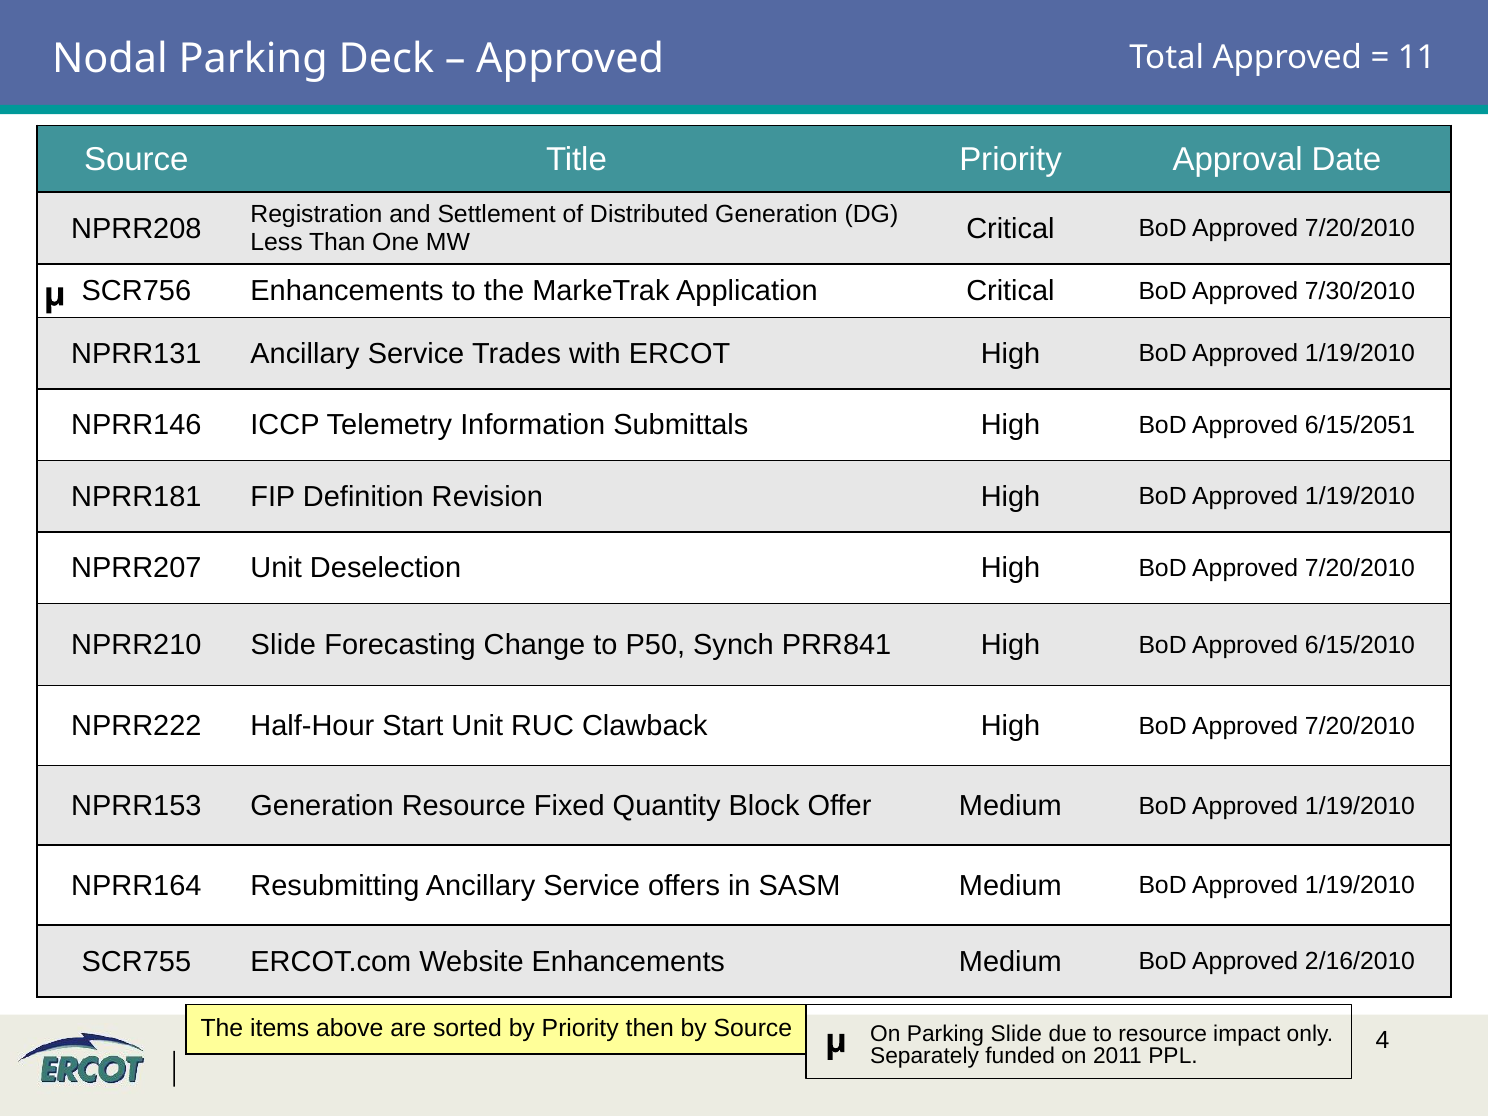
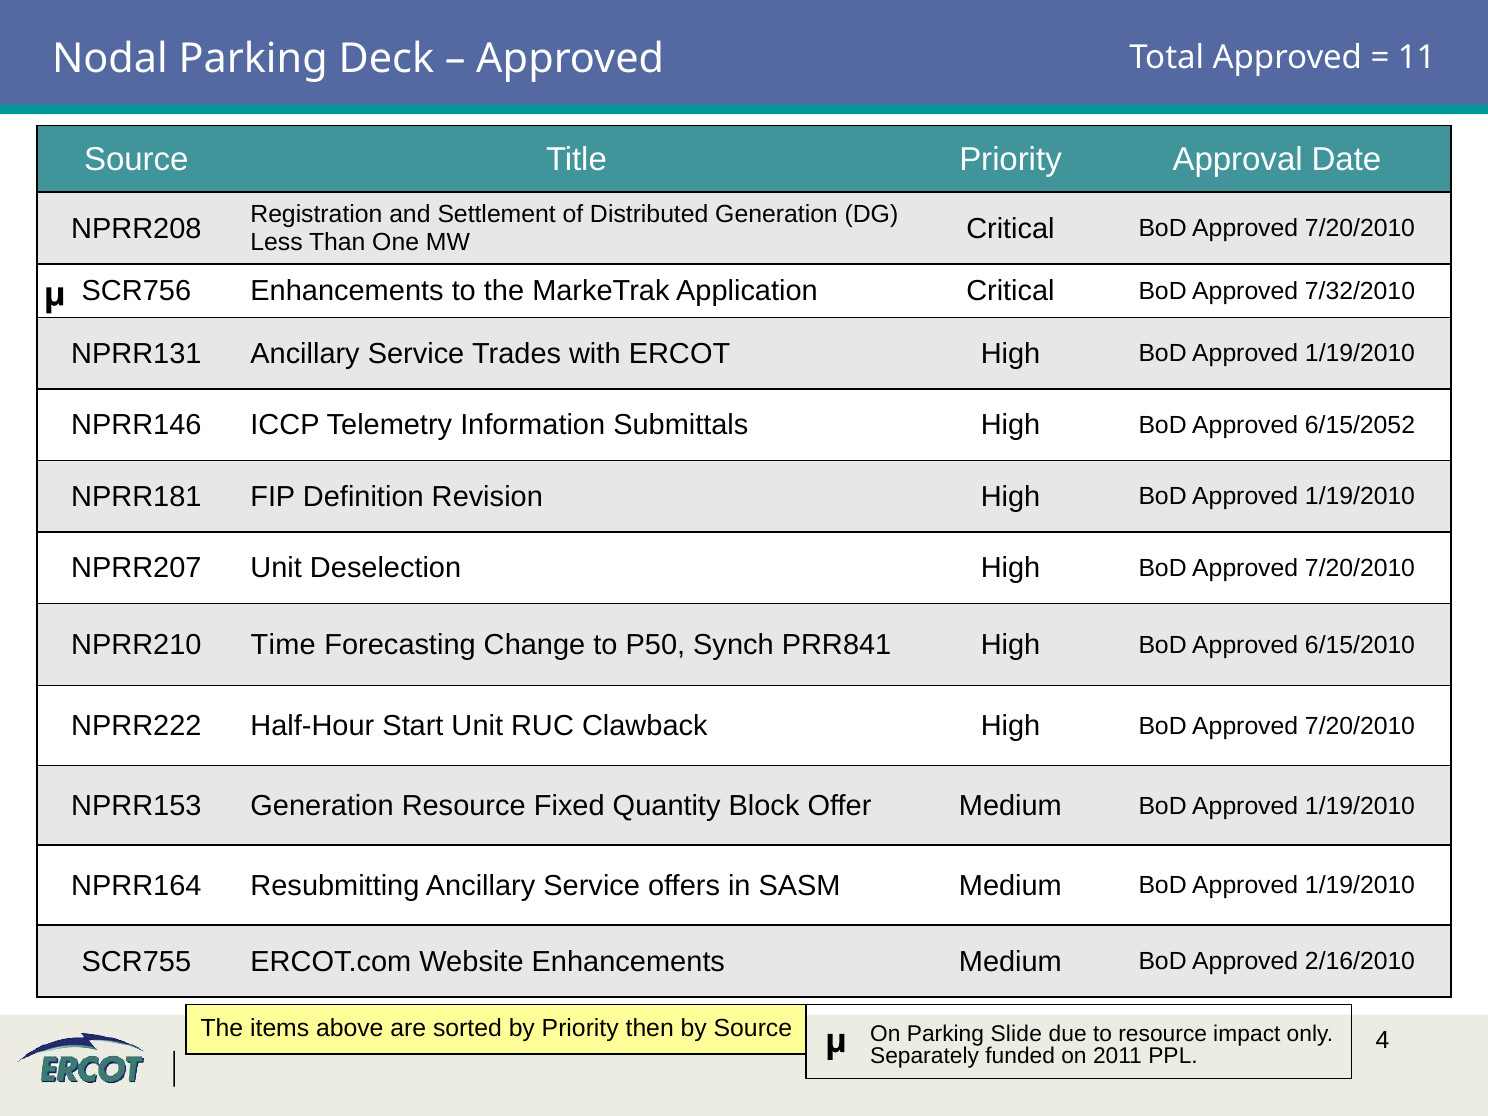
7/30/2010: 7/30/2010 -> 7/32/2010 (1360, 291)
6/15/2051: 6/15/2051 -> 6/15/2052 (1360, 425)
NPRR210 Slide: Slide -> Time (283, 645)
